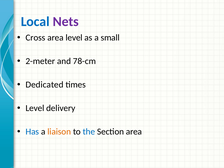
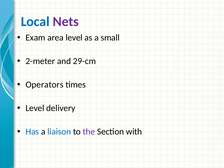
Cross: Cross -> Exam (35, 38)
78-cm: 78-cm -> 29-cm (84, 61)
Dedicated: Dedicated -> Operators (45, 85)
liaison colour: orange -> blue (59, 132)
the colour: blue -> purple (89, 132)
Section area: area -> with (134, 132)
